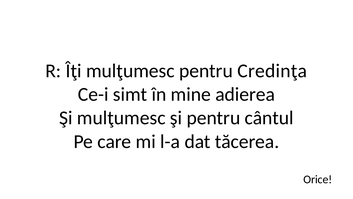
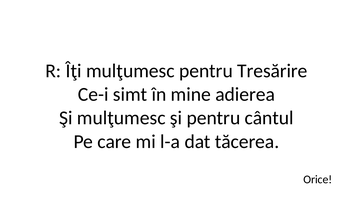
Credinţa: Credinţa -> Tresărire (272, 71)
